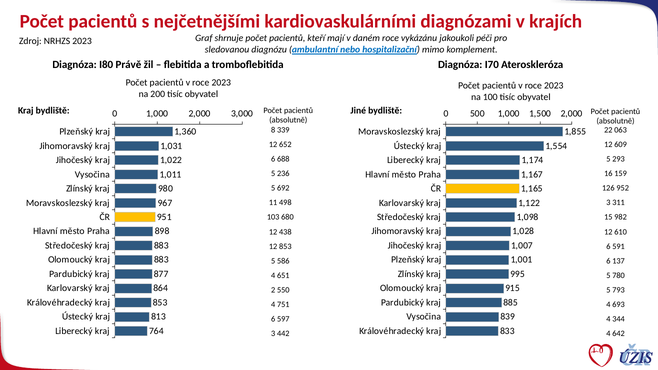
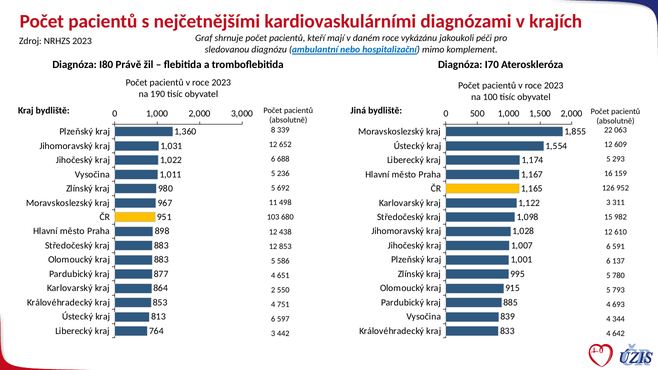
200: 200 -> 190 (158, 94)
Jiné: Jiné -> Jiná (358, 111)
